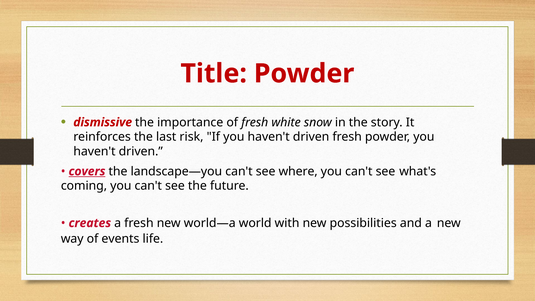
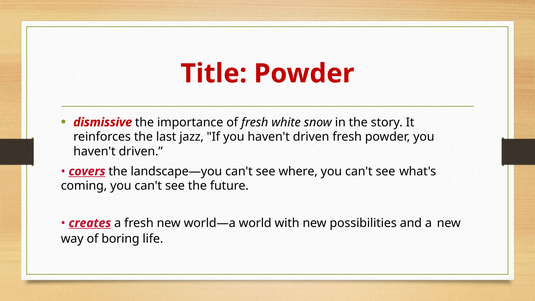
risk: risk -> jazz (192, 137)
creates underline: none -> present (90, 223)
events: events -> boring (120, 239)
